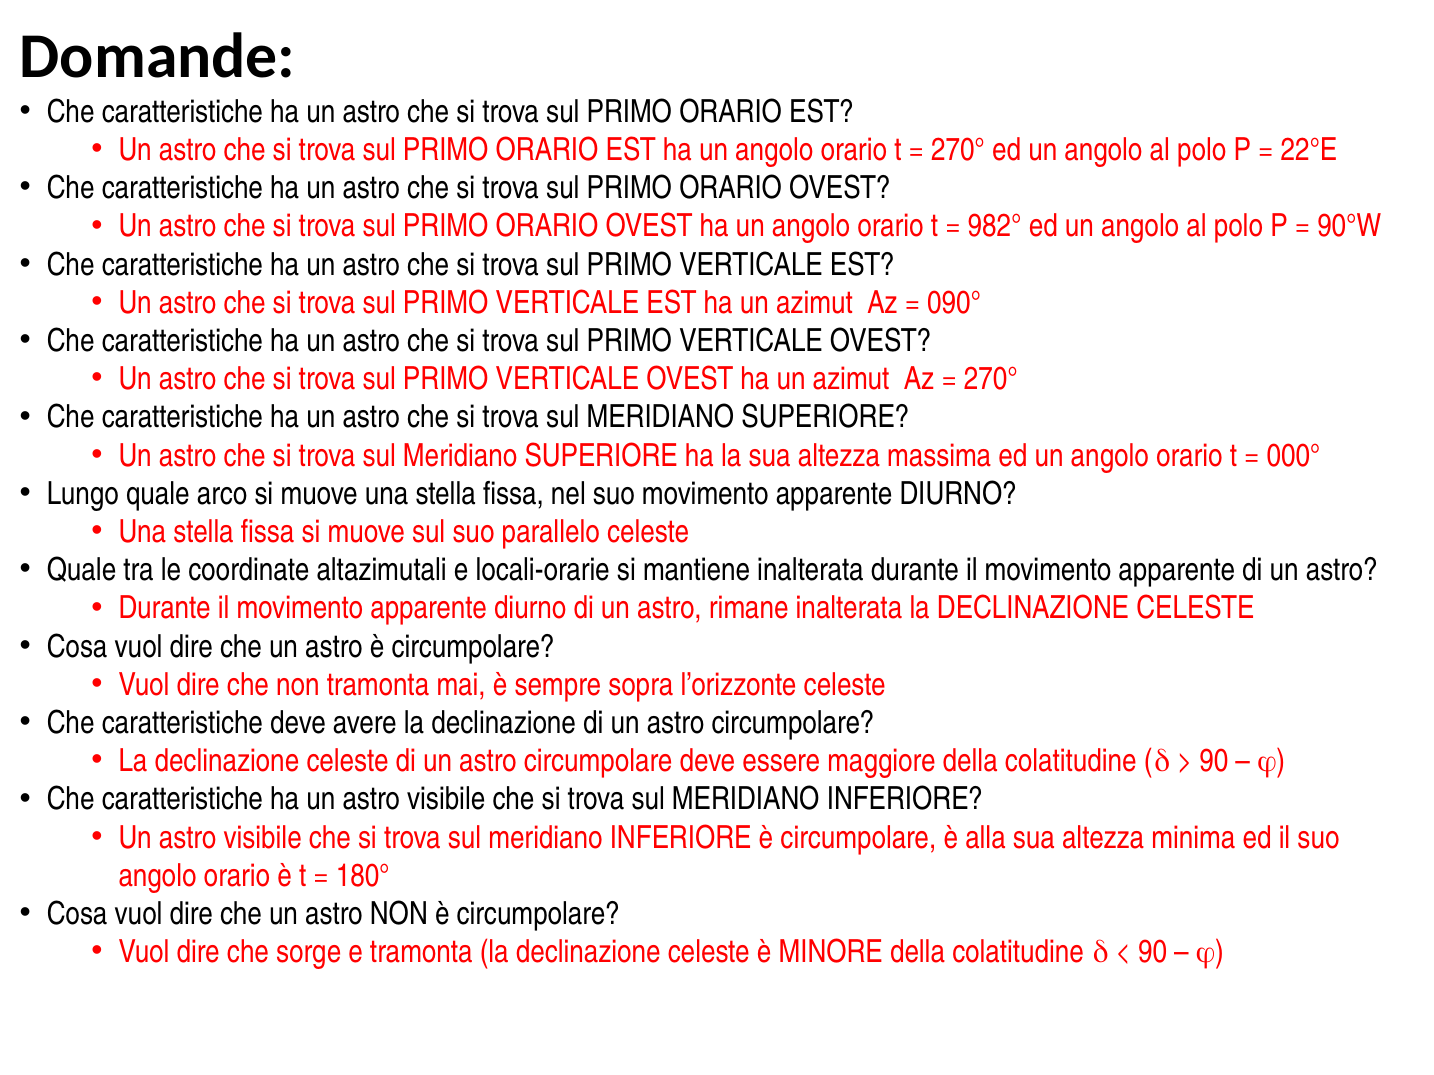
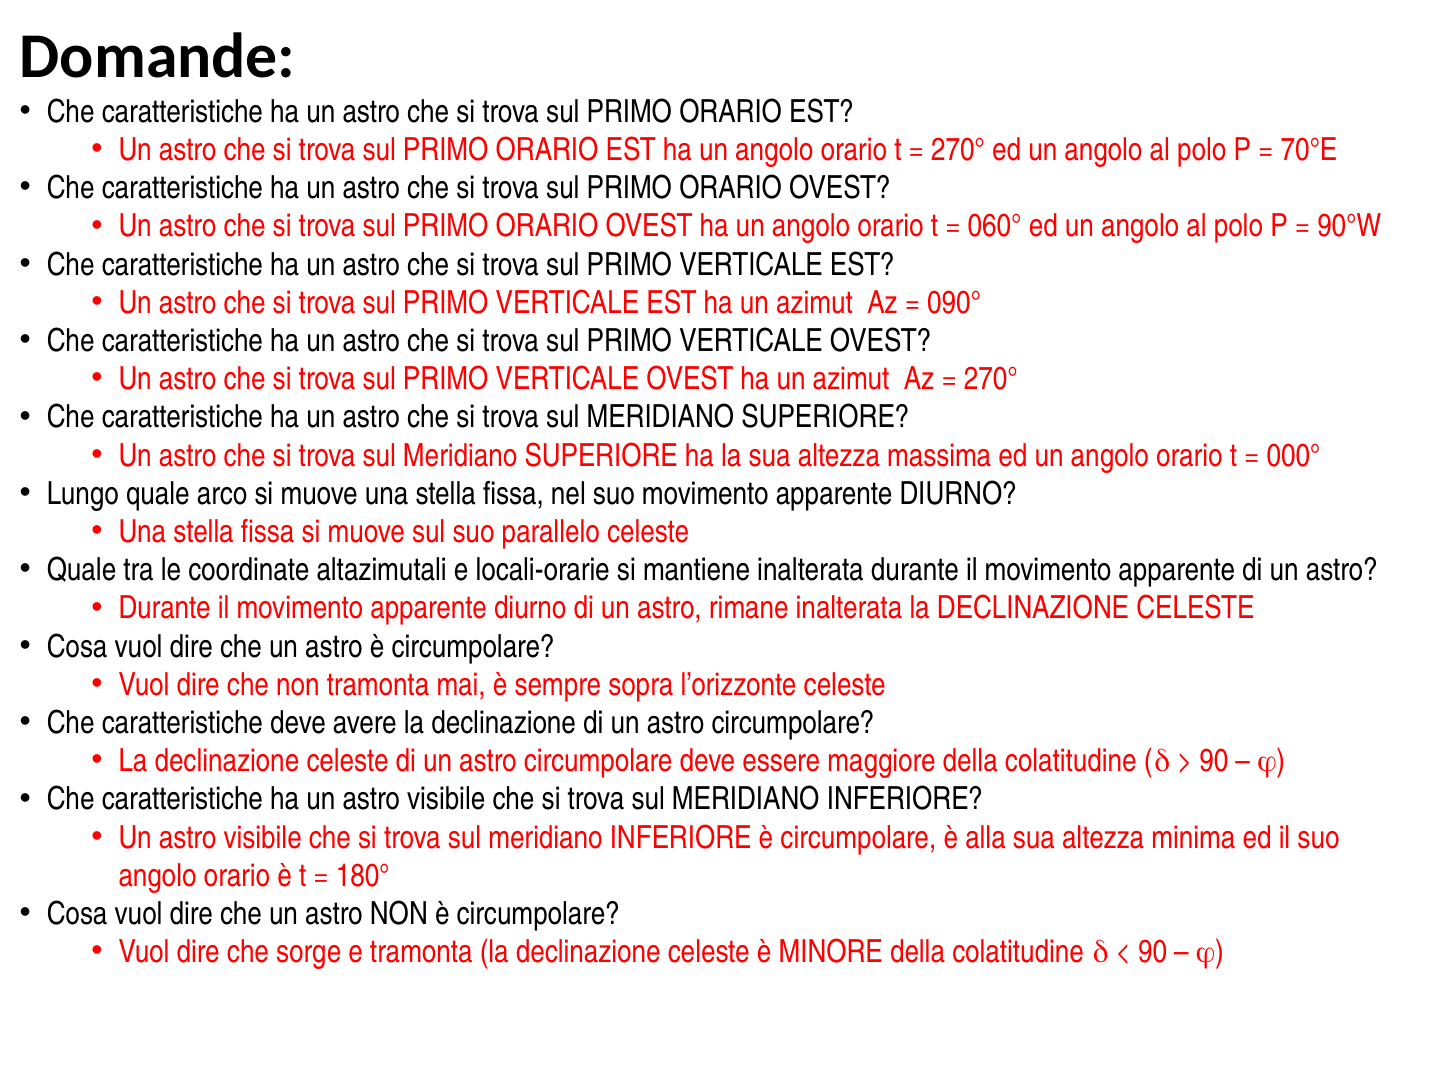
22°E: 22°E -> 70°E (1309, 150)
982°: 982° -> 060° (995, 226)
